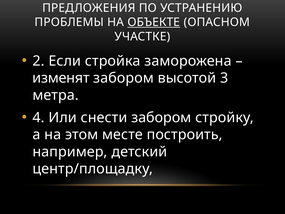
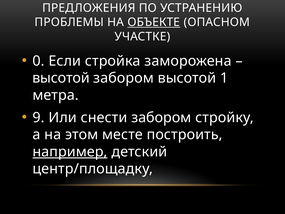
2: 2 -> 0 (39, 61)
изменят: изменят -> высотой (61, 78)
3: 3 -> 1 (224, 78)
4: 4 -> 9 (39, 117)
например underline: none -> present (70, 152)
